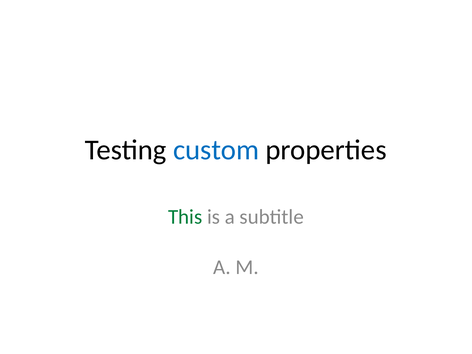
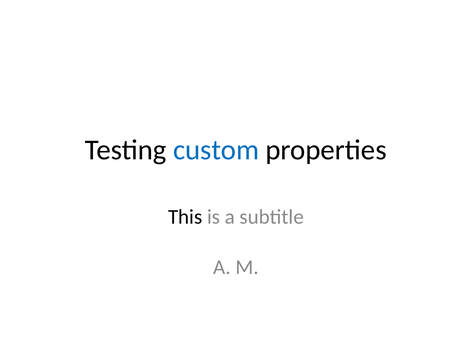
This colour: green -> black (185, 217)
